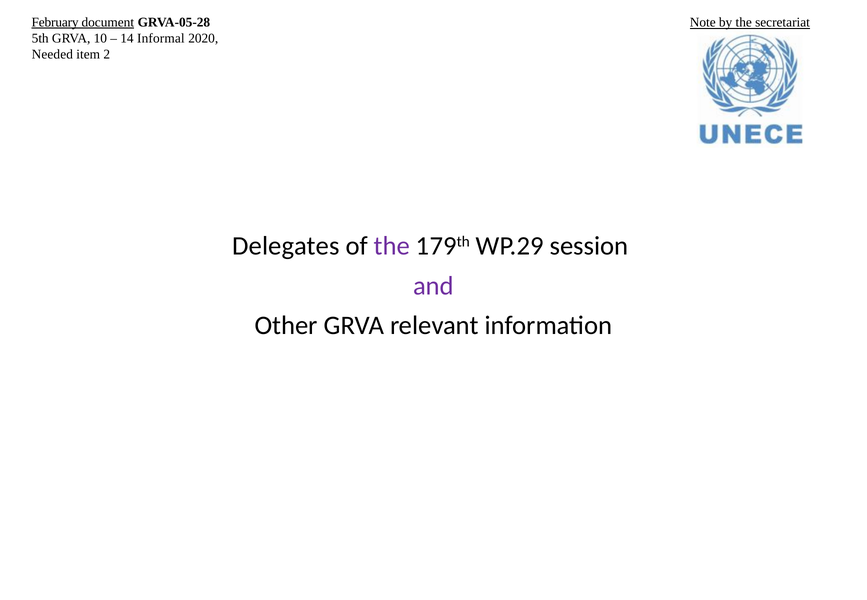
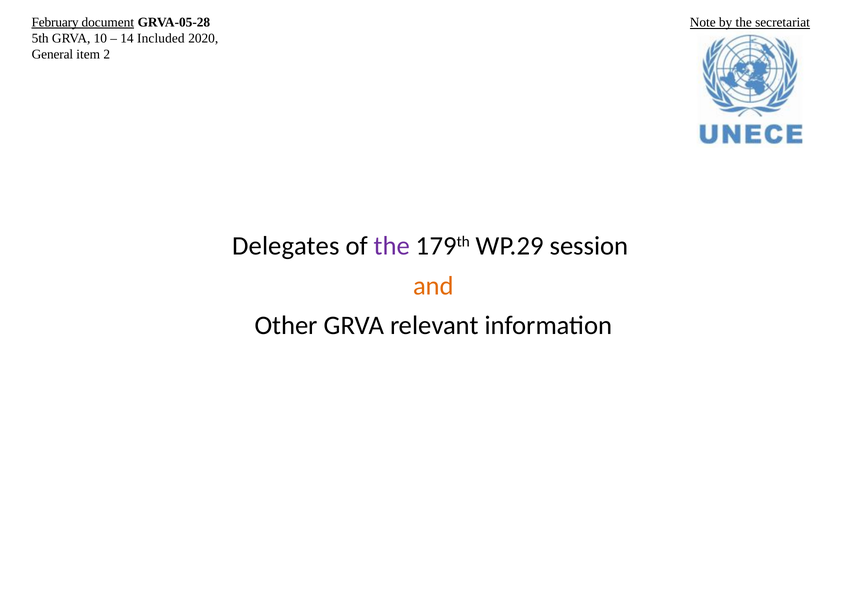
Informal: Informal -> Included (161, 38)
Needed: Needed -> General (52, 54)
and colour: purple -> orange (434, 286)
